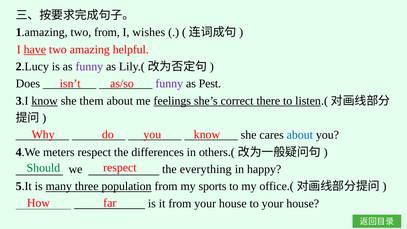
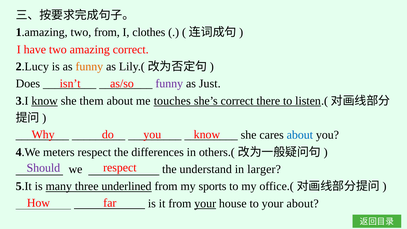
wishes: wishes -> clothes (149, 32)
have underline: present -> none (35, 50)
amazing helpful: helpful -> correct (131, 50)
funny colour: purple -> orange (89, 67)
Pest: Pest -> Just (210, 84)
feelings: feelings -> touches (172, 101)
Should colour: green -> purple (43, 168)
everything: everything -> understand (206, 169)
happy: happy -> larger (264, 169)
population: population -> underlined (126, 186)
your underline: none -> present (205, 203)
to your house: house -> about (303, 203)
